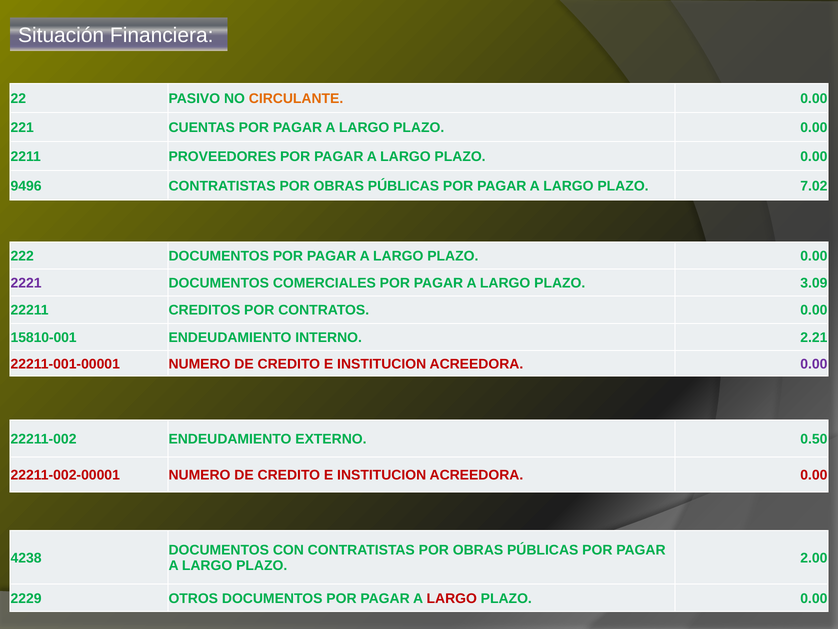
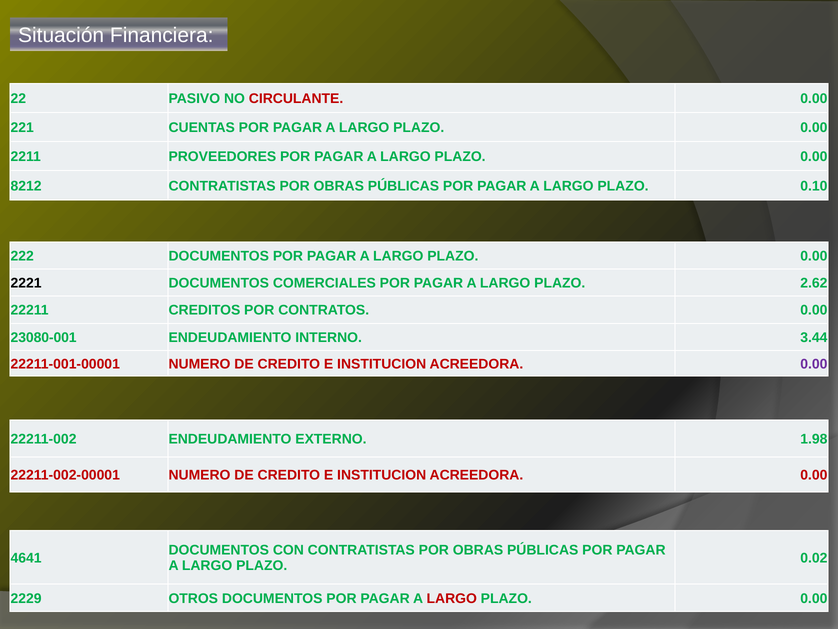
CIRCULANTE colour: orange -> red (296, 98)
9496: 9496 -> 8212 (26, 186)
7.02: 7.02 -> 0.10 (814, 186)
2221 colour: purple -> black (26, 283)
3.09: 3.09 -> 2.62 (814, 283)
15810-001: 15810-001 -> 23080-001 (44, 337)
2.21: 2.21 -> 3.44 (814, 337)
0.50: 0.50 -> 1.98 (814, 439)
4238: 4238 -> 4641 (26, 558)
2.00: 2.00 -> 0.02 (814, 558)
